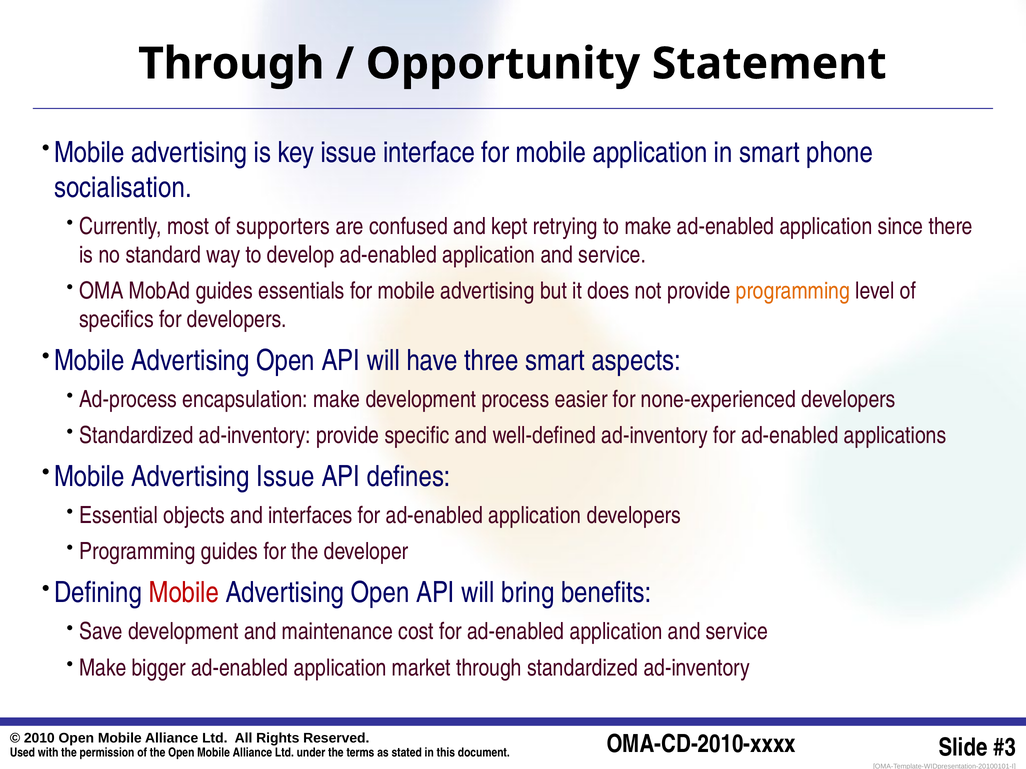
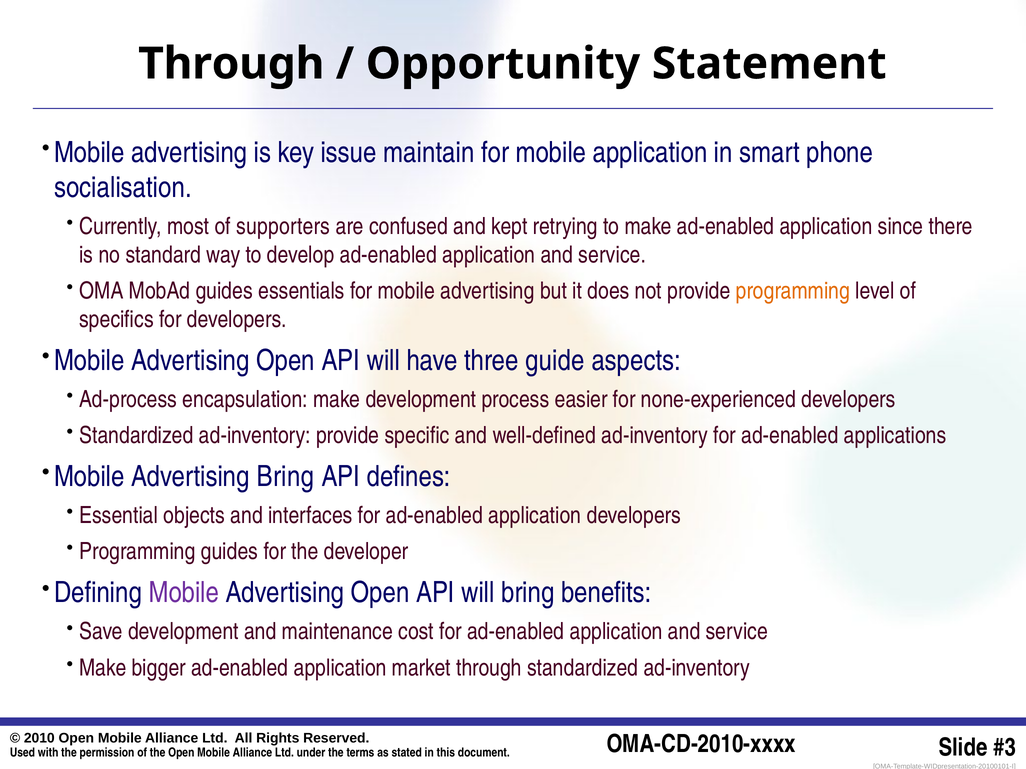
interface: interface -> maintain (429, 153)
three smart: smart -> guide (555, 361)
Advertising Issue: Issue -> Bring (285, 477)
Mobile colour: red -> purple (184, 593)
